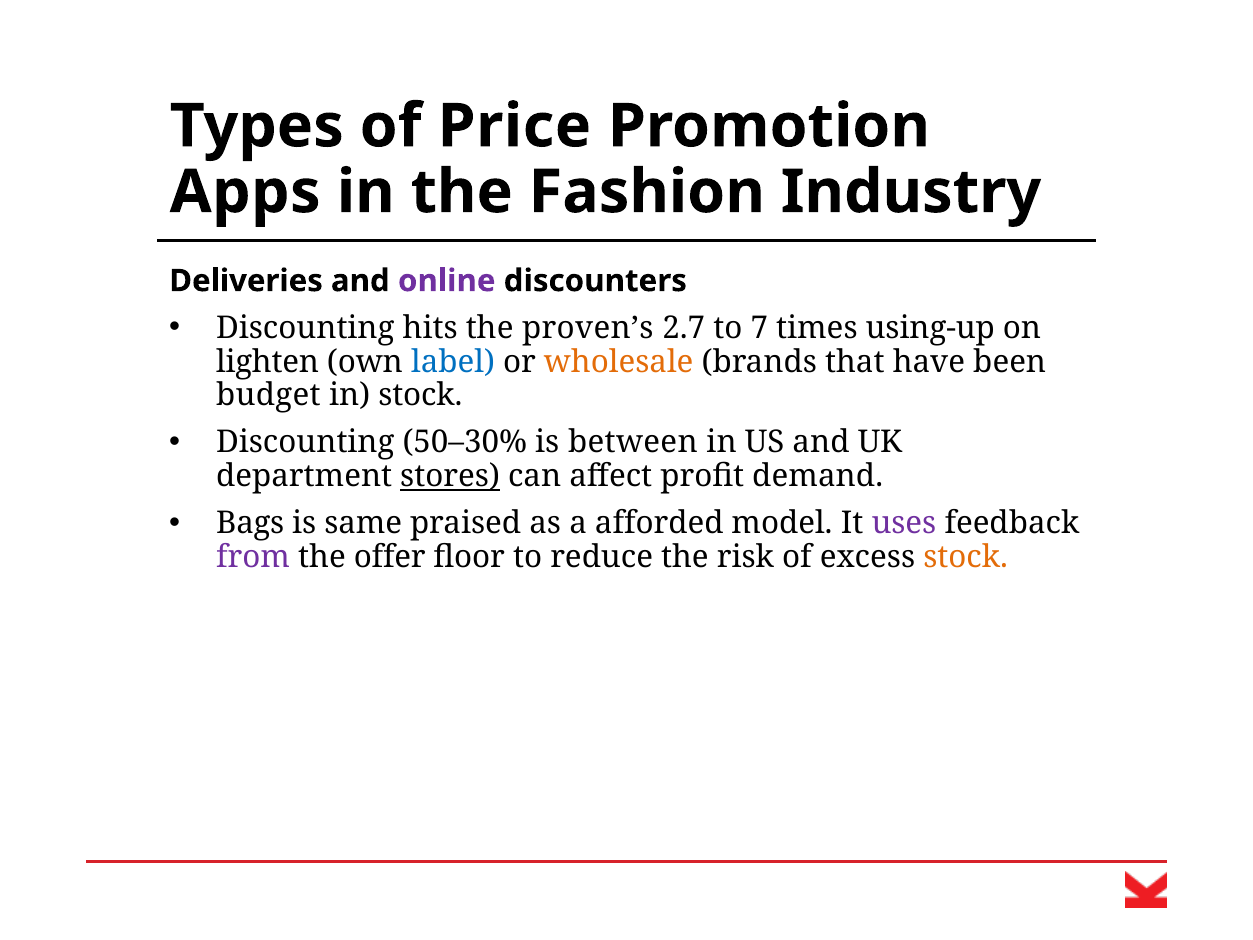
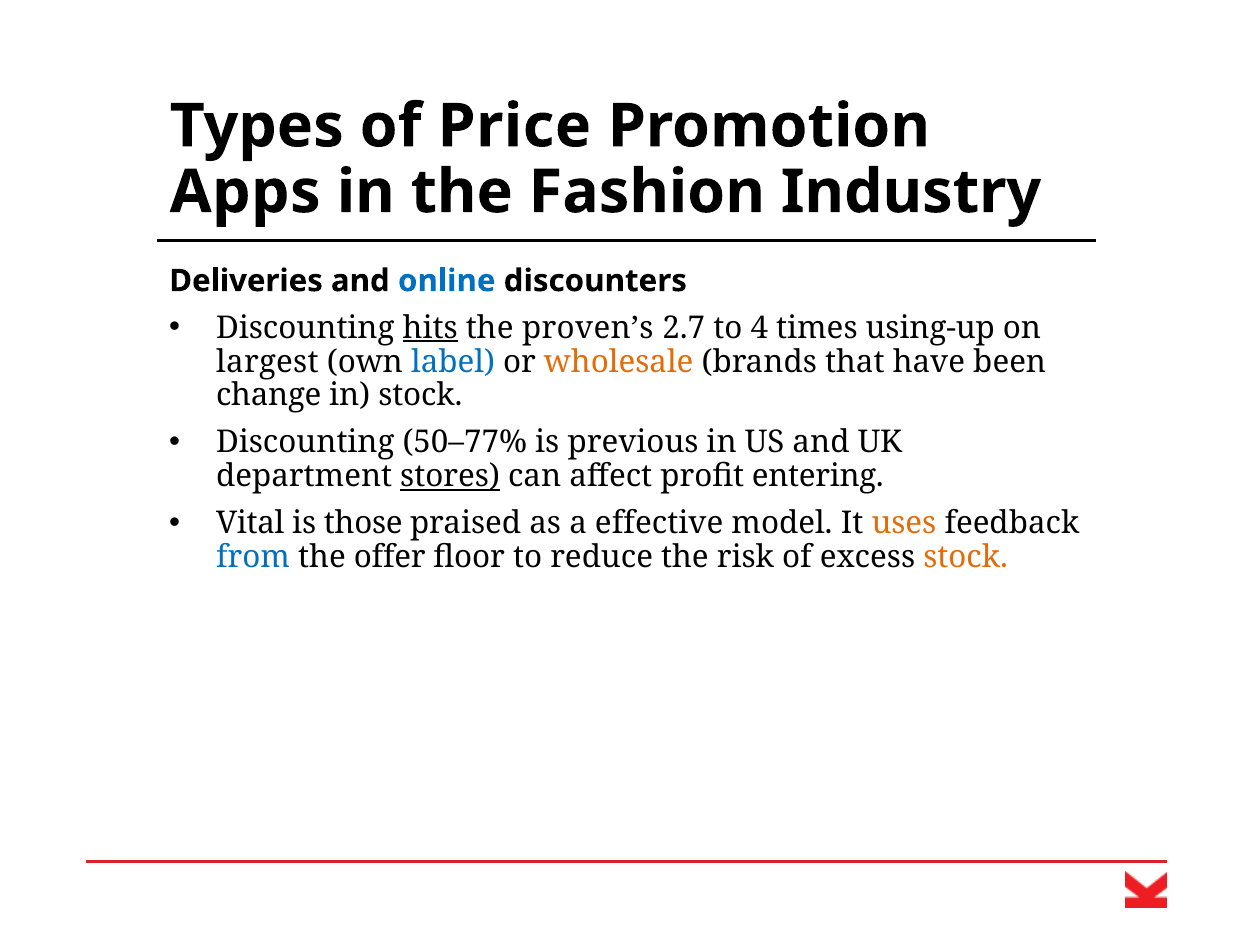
online colour: purple -> blue (447, 281)
hits underline: none -> present (430, 328)
7: 7 -> 4 (759, 328)
lighten: lighten -> largest (267, 362)
budget: budget -> change (269, 395)
50–30%: 50–30% -> 50–77% (465, 442)
between: between -> previous (633, 442)
demand: demand -> entering (818, 476)
Bags: Bags -> Vital (250, 523)
same: same -> those (363, 523)
afforded: afforded -> effective (659, 523)
uses colour: purple -> orange (904, 523)
from colour: purple -> blue (253, 557)
